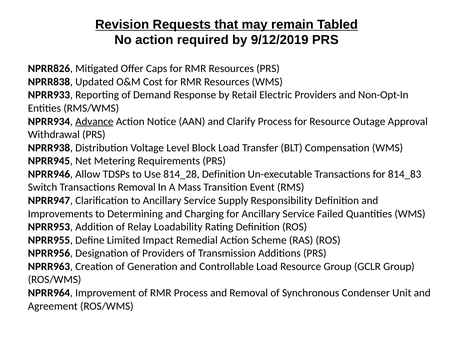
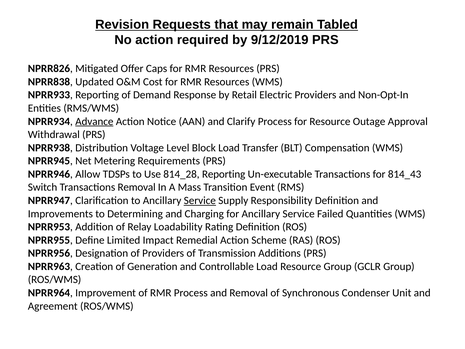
814_28 Definition: Definition -> Reporting (224, 174)
814_83: 814_83 -> 814_43 (405, 174)
Service underline: none -> present (200, 200)
